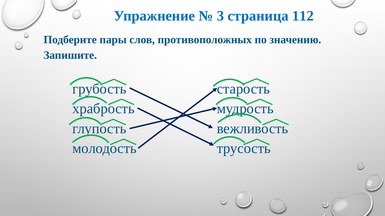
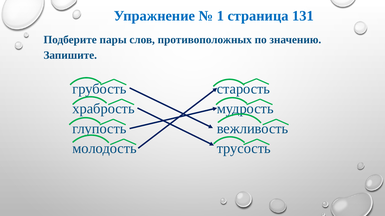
3: 3 -> 1 (220, 16)
112: 112 -> 131 (303, 16)
